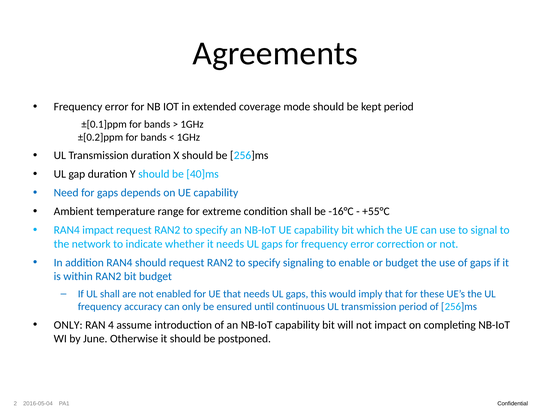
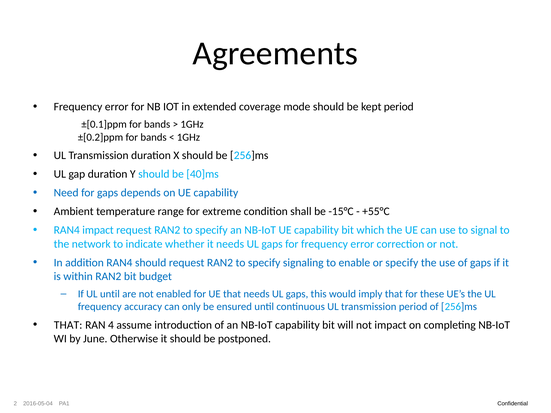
-16°C: -16°C -> -15°C (341, 212)
or budget: budget -> specify (402, 263)
UL shall: shall -> until (110, 294)
ONLY: ONLY -> THAT (68, 325)
